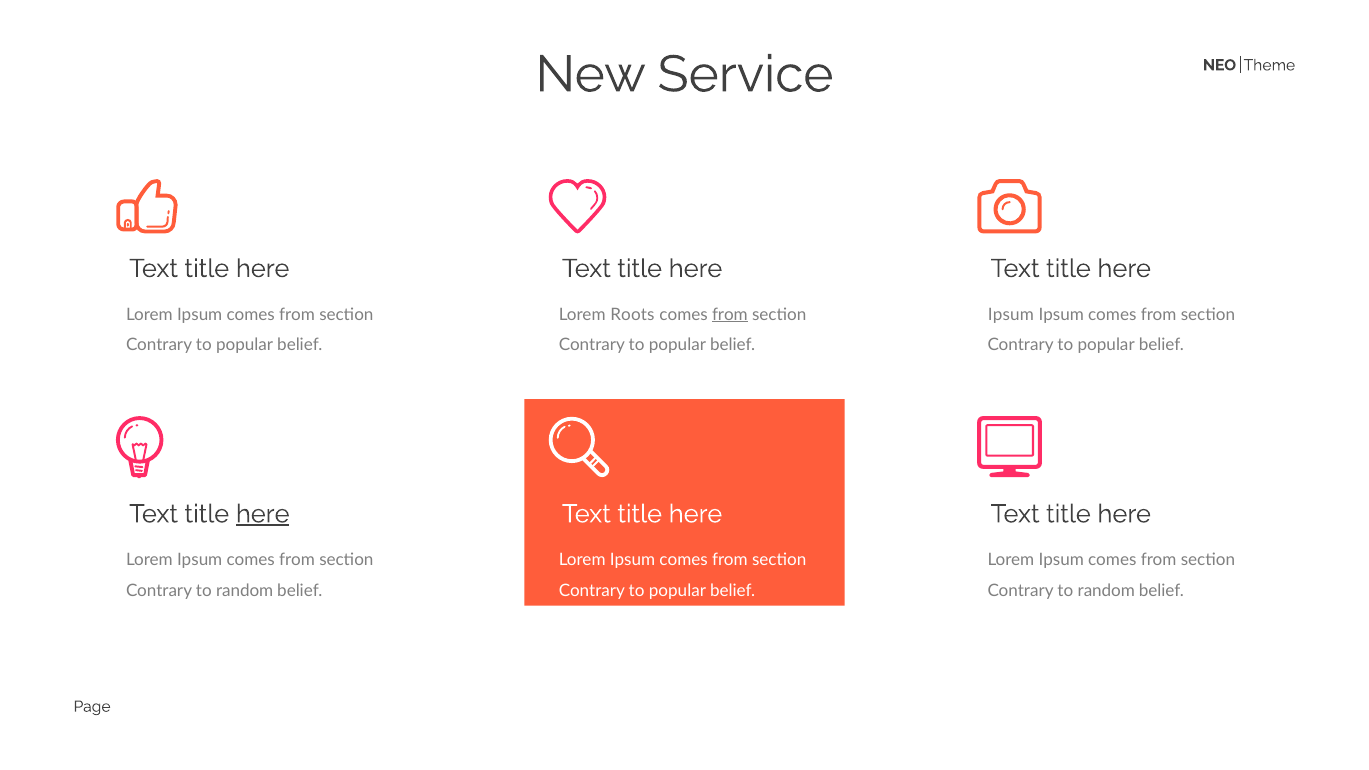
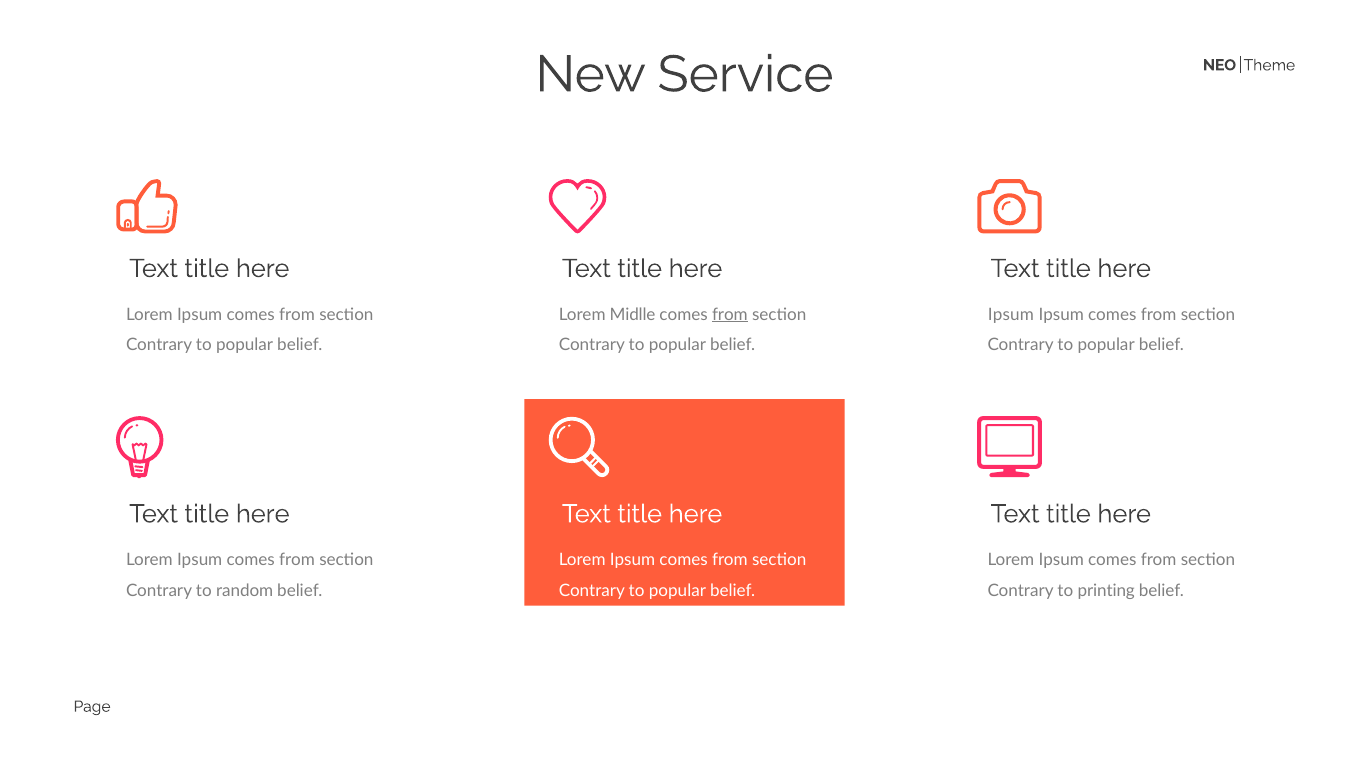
Roots: Roots -> Midlle (633, 315)
here underline: present -> none (263, 514)
random: random -> printing (1106, 591)
